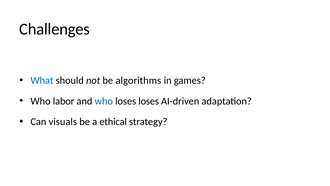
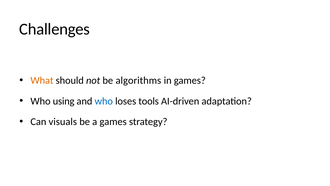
What colour: blue -> orange (42, 80)
labor: labor -> using (64, 101)
loses loses: loses -> tools (149, 101)
a ethical: ethical -> games (113, 122)
